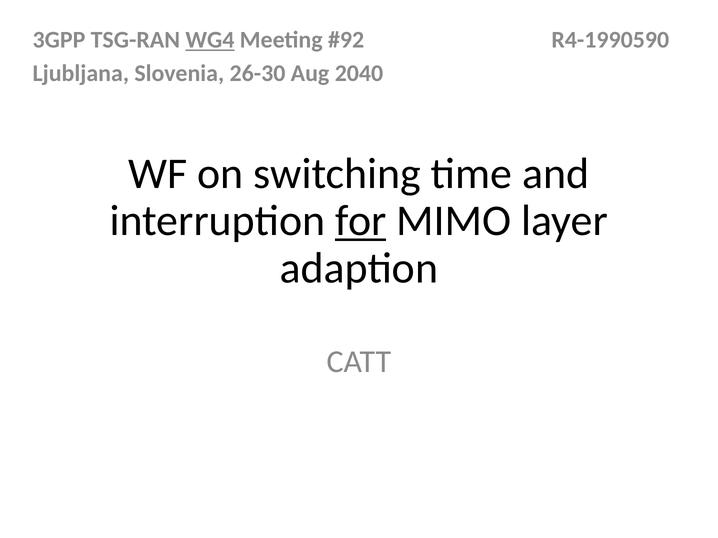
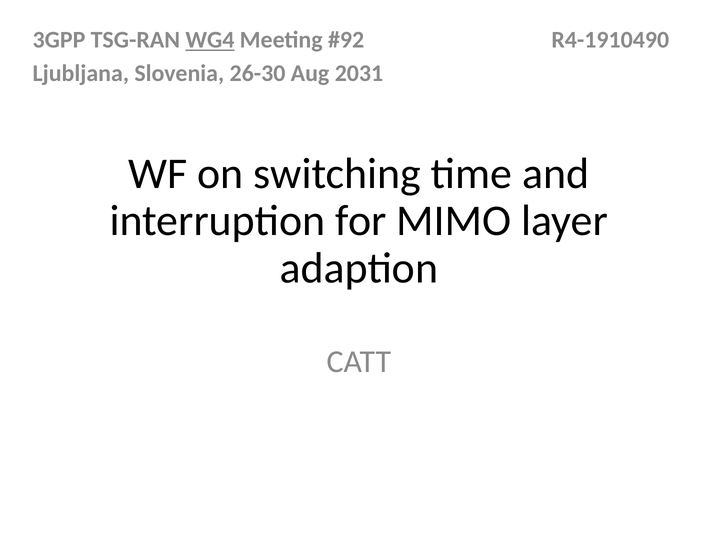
R4-1990590: R4-1990590 -> R4-1910490 (610, 40)
2040: 2040 -> 2031 (359, 74)
for underline: present -> none (361, 221)
